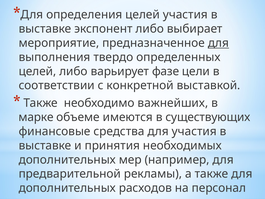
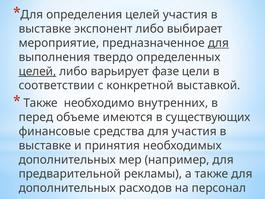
целей underline: none -> present (37, 71)
важнейших: важнейших -> внутренних (173, 103)
марке: марке -> перед (36, 117)
